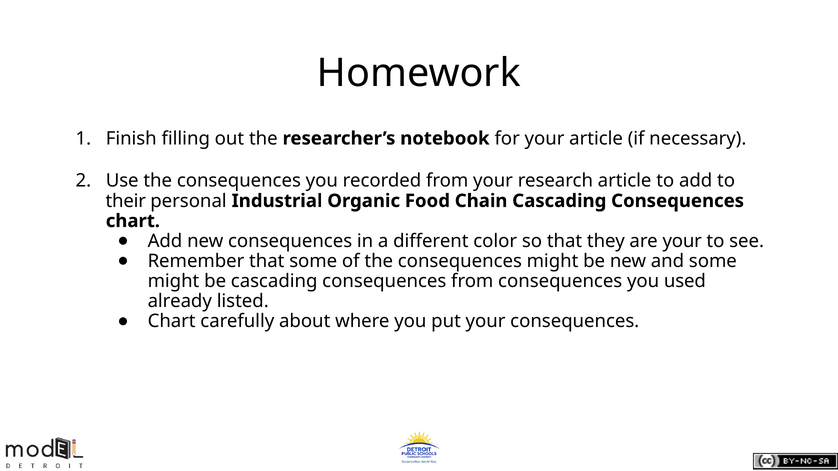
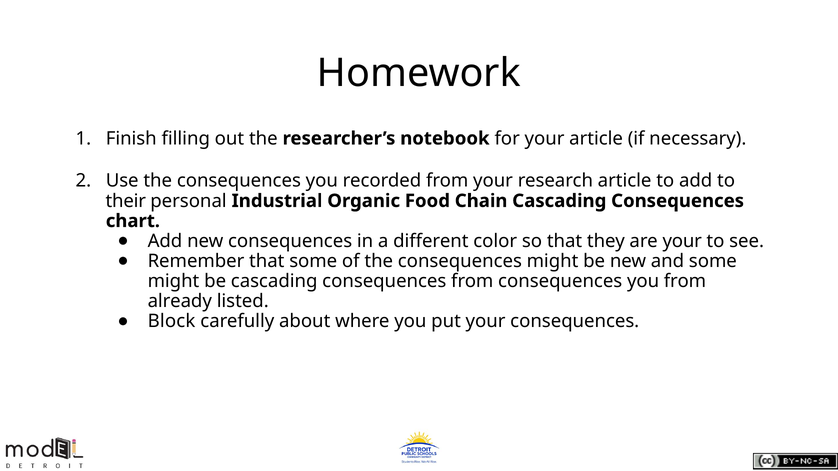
you used: used -> from (685, 281)
Chart: Chart -> Block (172, 322)
